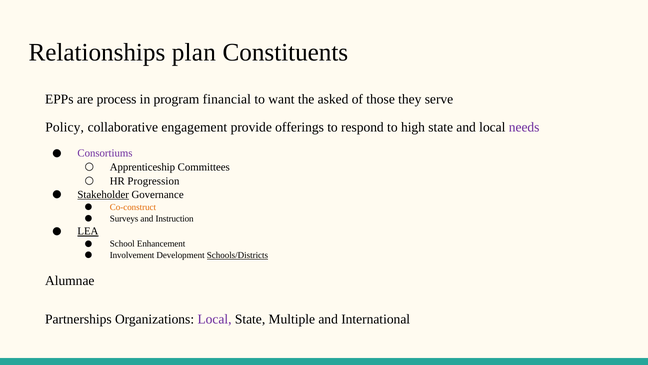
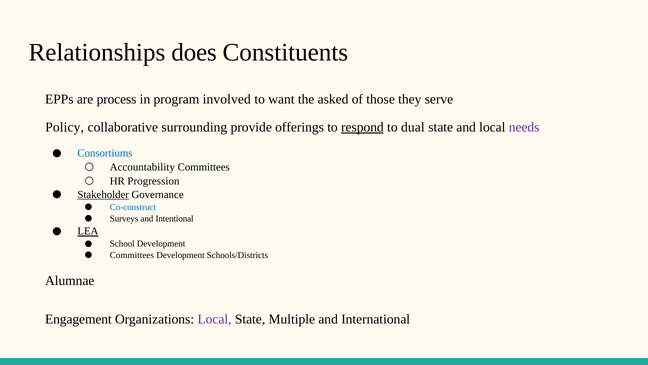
plan: plan -> does (194, 52)
financial: financial -> involved (227, 99)
engagement: engagement -> surrounding (194, 127)
respond underline: none -> present (362, 127)
high: high -> dual (413, 127)
Consortiums colour: purple -> blue (105, 153)
Apprenticeship: Apprenticeship -> Accountability (142, 167)
Co-construct colour: orange -> blue (133, 207)
Instruction: Instruction -> Intentional (175, 218)
School Enhancement: Enhancement -> Development (161, 243)
Involvement: Involvement -> Committees (132, 255)
Schools/Districts underline: present -> none (237, 255)
Partnerships: Partnerships -> Engagement (78, 319)
